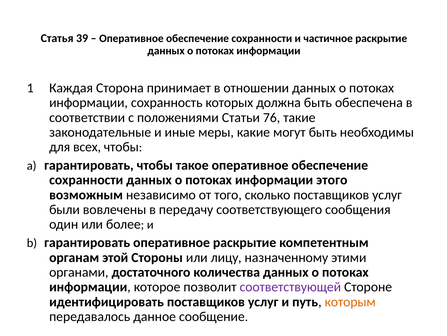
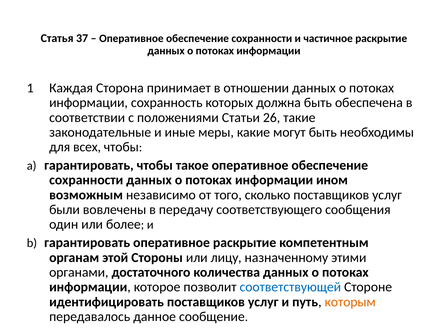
39: 39 -> 37 (82, 38)
76: 76 -> 26 (272, 117)
этого: этого -> ином (332, 180)
соответствующей colour: purple -> blue (290, 286)
